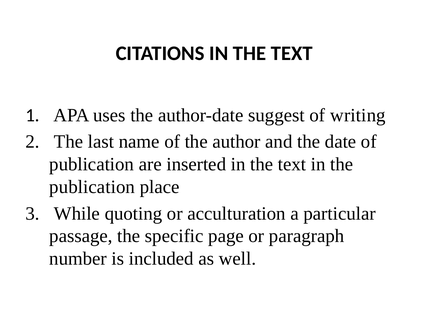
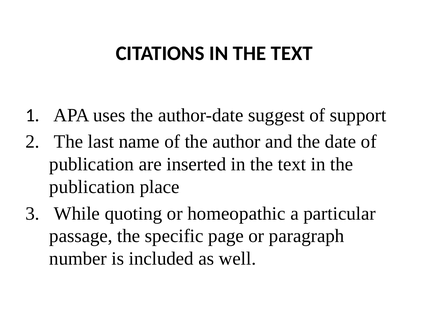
writing: writing -> support (358, 115)
acculturation: acculturation -> homeopathic (236, 213)
